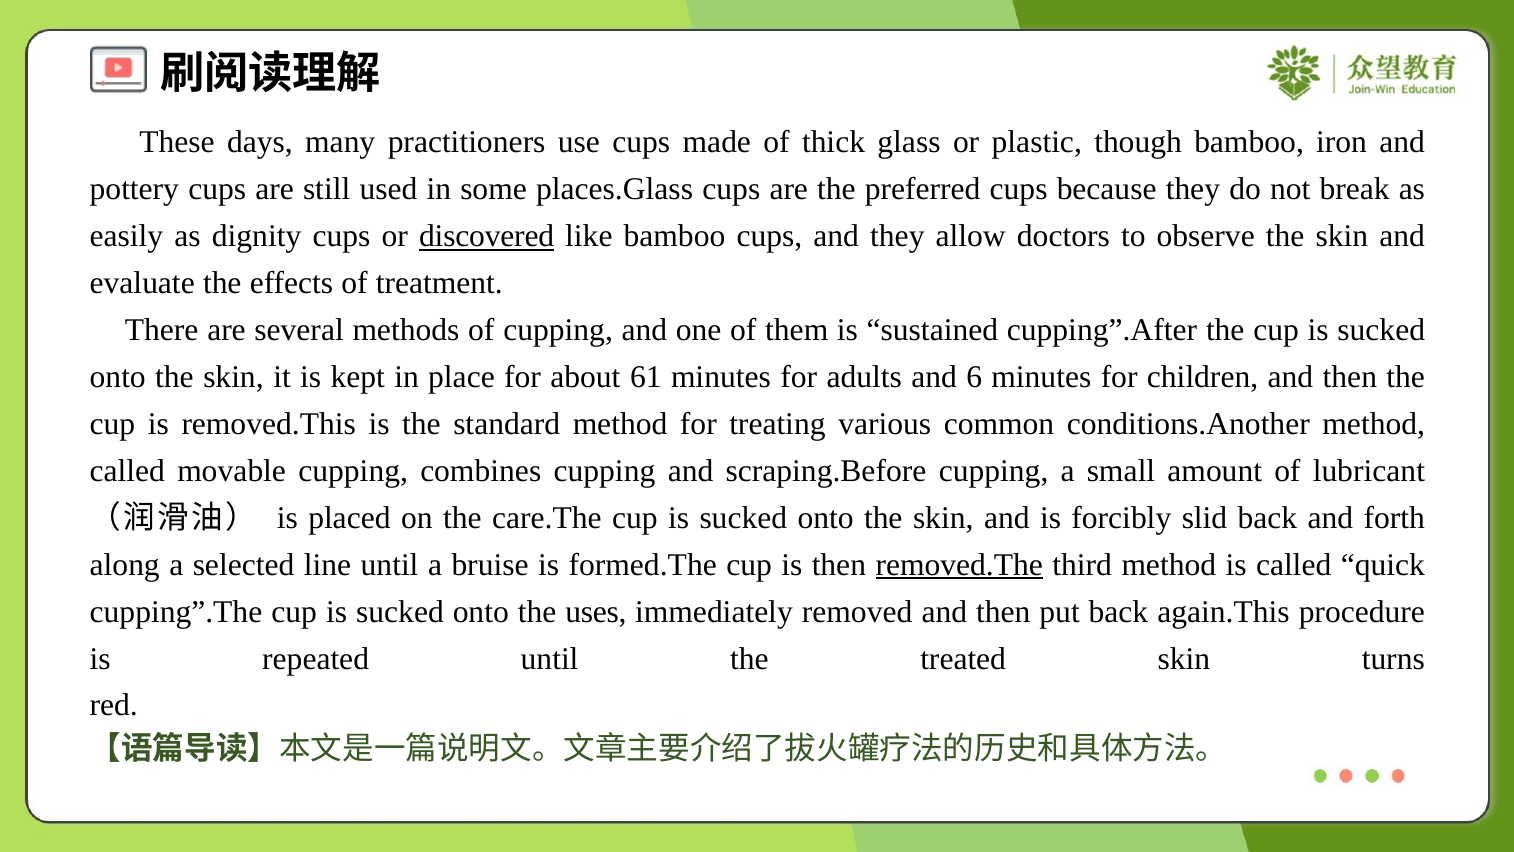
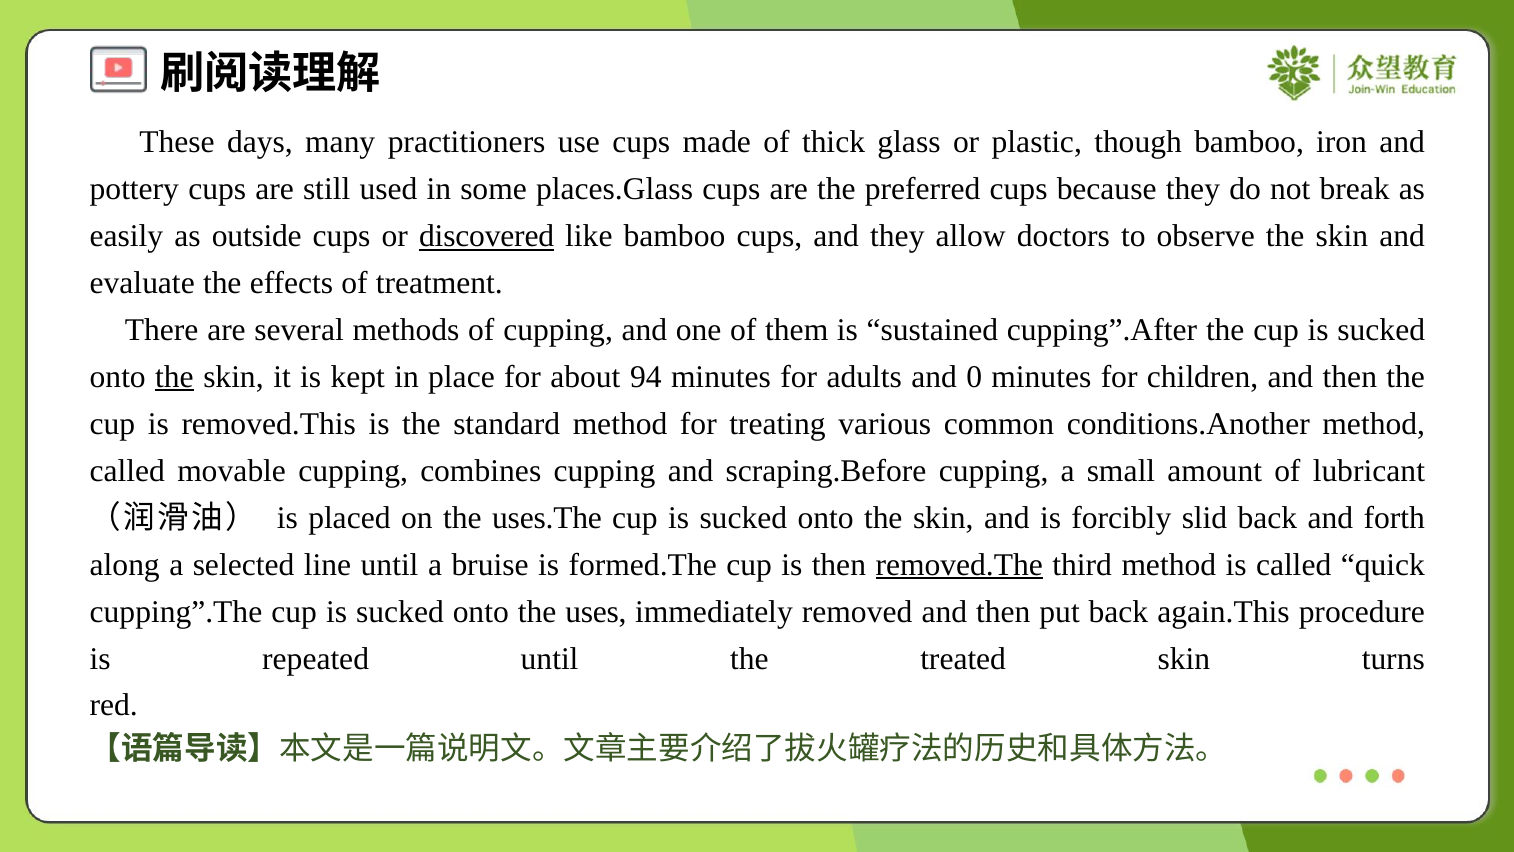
dignity: dignity -> outside (257, 236)
the underline: none -> present (174, 377)
61: 61 -> 94 (646, 377)
6: 6 -> 0 (974, 377)
care.The: care.The -> uses.The (547, 517)
